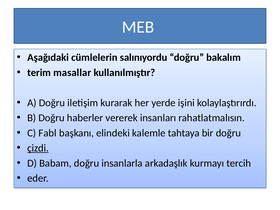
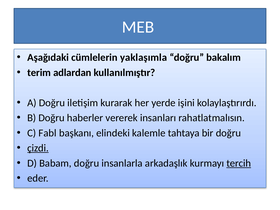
salınıyordu: salınıyordu -> yaklaşımla (144, 57)
masallar: masallar -> adlardan (72, 73)
tercih underline: none -> present (239, 163)
